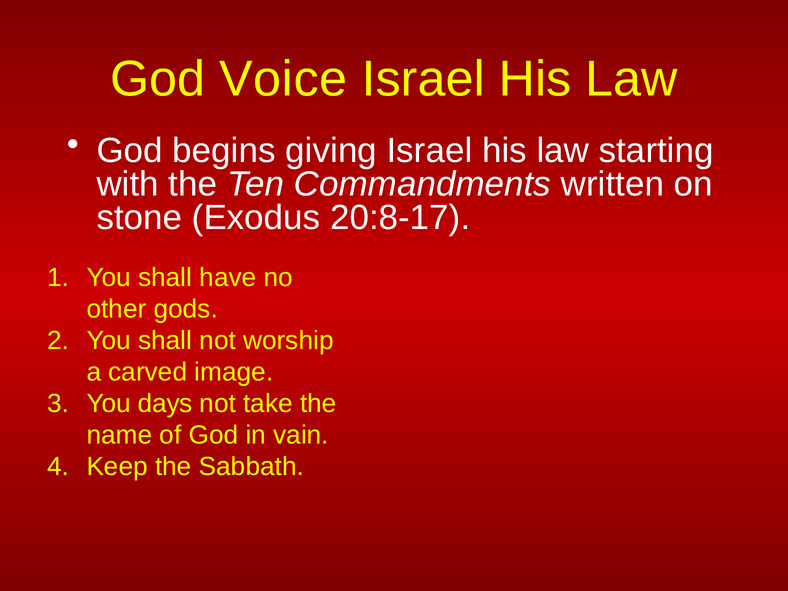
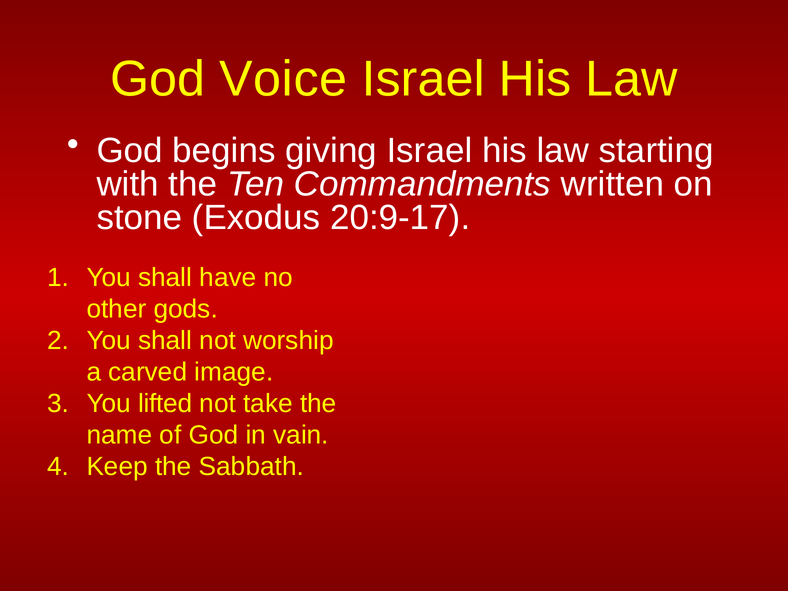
20:8-17: 20:8-17 -> 20:9-17 (400, 218)
days: days -> lifted (165, 404)
